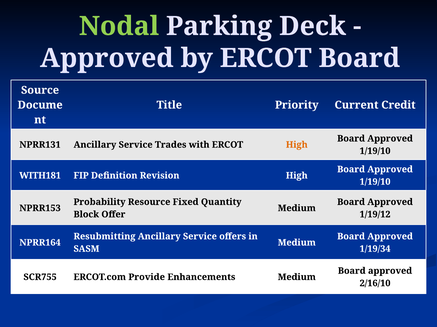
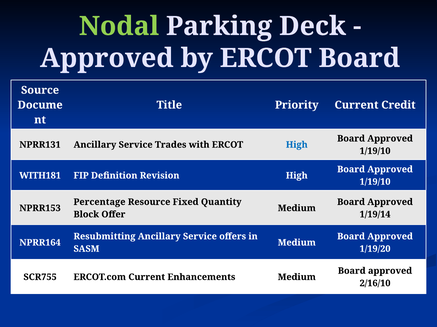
High colour: orange -> blue (297, 145)
Probability: Probability -> Percentage (100, 202)
1/19/12: 1/19/12 -> 1/19/14 (375, 215)
1/19/34: 1/19/34 -> 1/19/20 (375, 249)
ERCOT.com Provide: Provide -> Current (147, 278)
